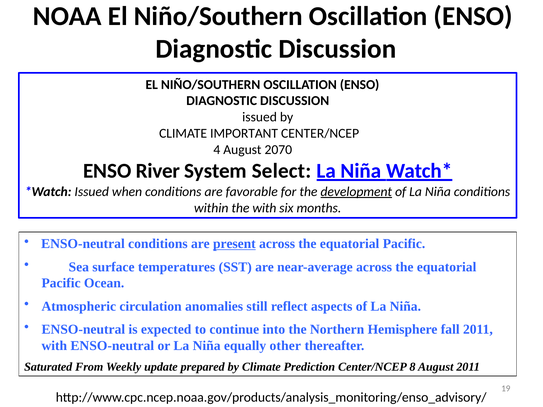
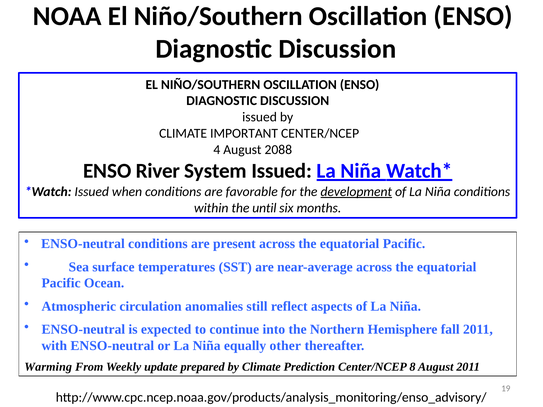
2070: 2070 -> 2088 (278, 150)
System Select: Select -> Issued (282, 171)
the with: with -> until (264, 208)
present underline: present -> none (234, 244)
Saturated: Saturated -> Warming (48, 367)
